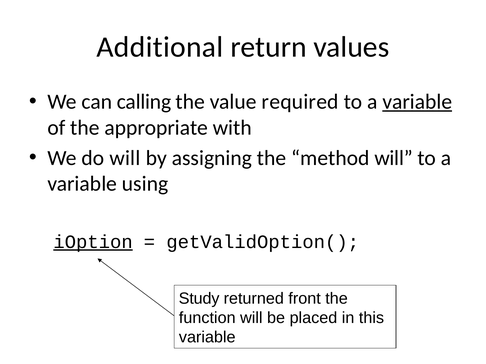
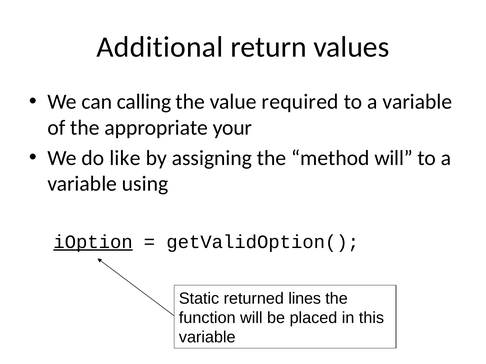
variable underline: present -> none (417, 102)
with: with -> your (232, 128)
do will: will -> like (125, 158)
Study: Study -> Static (199, 299)
front: front -> lines (305, 299)
